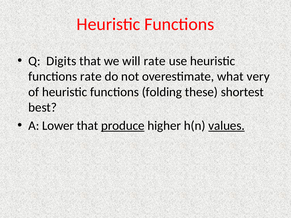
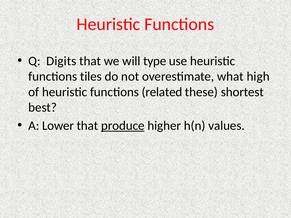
will rate: rate -> type (155, 61)
functions rate: rate -> tiles (91, 77)
very: very -> high (258, 77)
folding: folding -> related (162, 92)
values underline: present -> none (227, 126)
